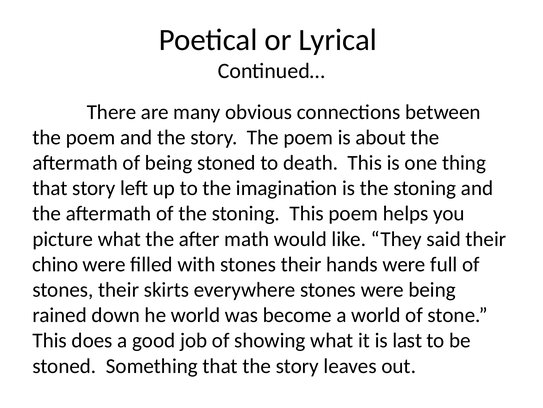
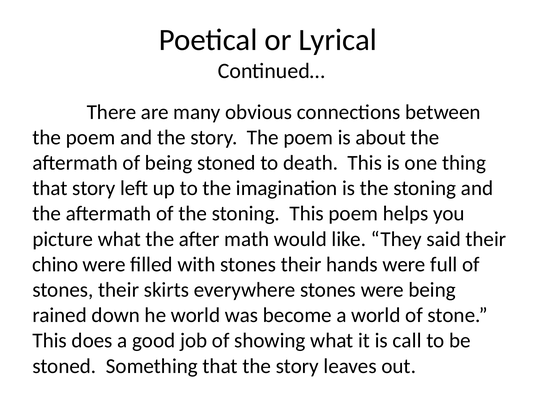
last: last -> call (407, 340)
